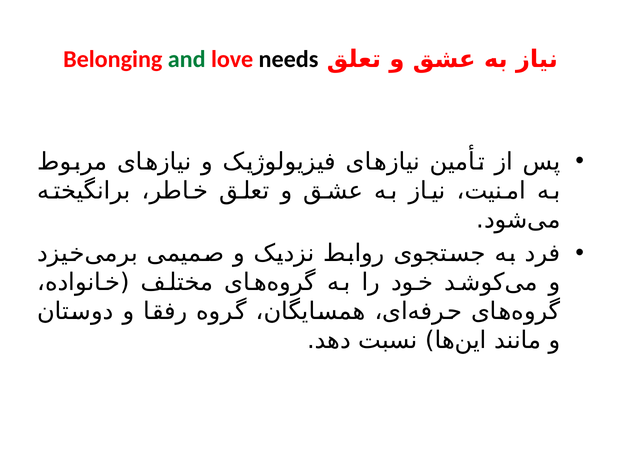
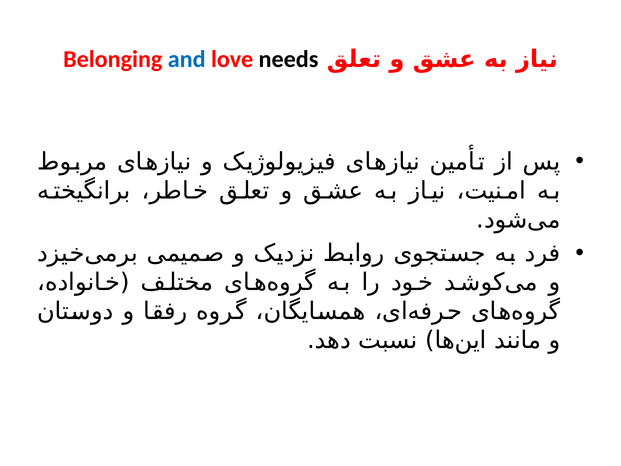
and colour: green -> blue (187, 59)
